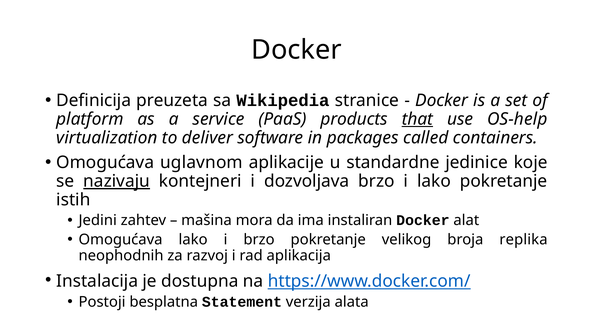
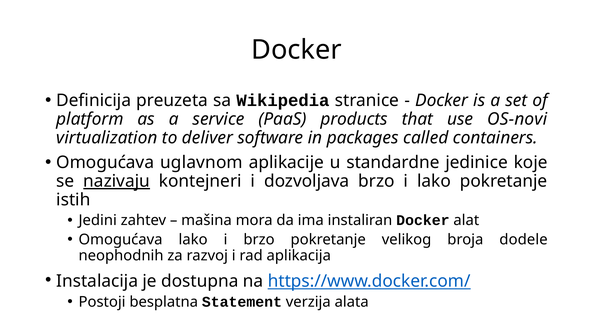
that underline: present -> none (417, 119)
OS-help: OS-help -> OS-novi (517, 119)
replika: replika -> dodele (524, 239)
